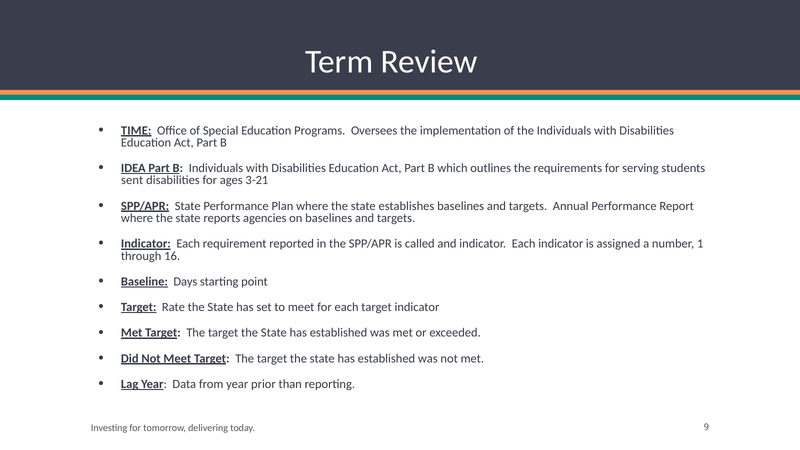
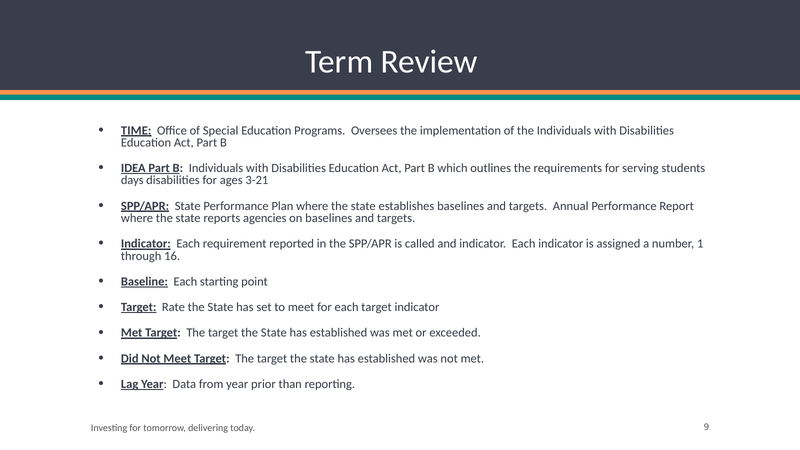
sent: sent -> days (132, 180)
Baseline Days: Days -> Each (185, 282)
